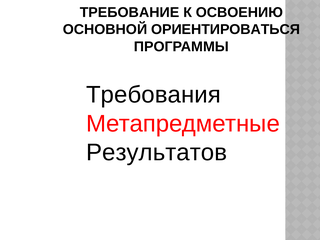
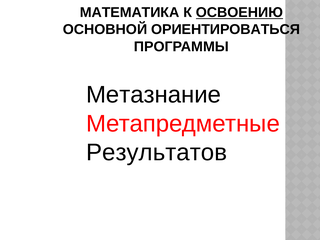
ТРЕБОВАНИЕ: ТРЕБОВАНИЕ -> МАТЕМАТИКА (130, 12)
ОСВОЕНИЮ underline: none -> present (239, 12)
Требования: Требования -> Метазнание (154, 95)
